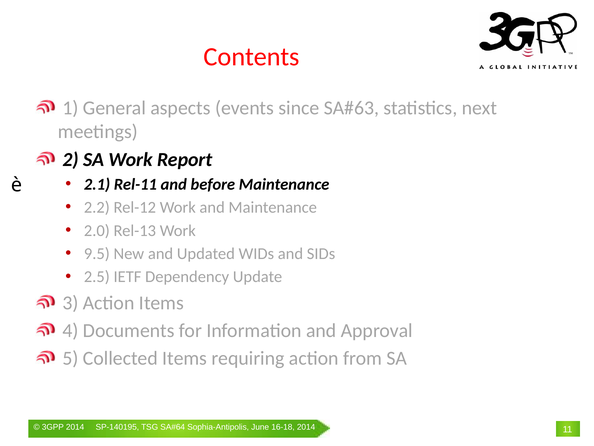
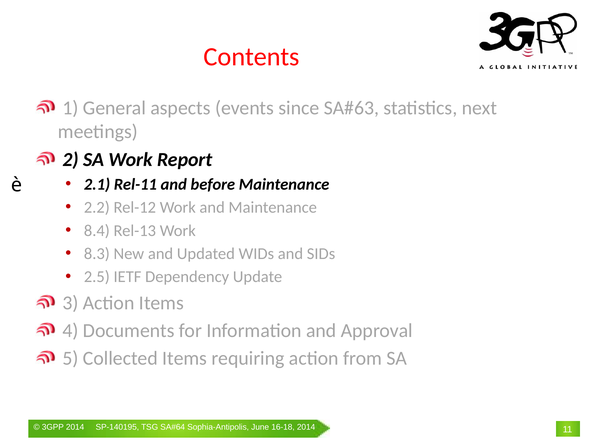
2.0: 2.0 -> 8.4 (97, 230)
9.5: 9.5 -> 8.3 (97, 253)
